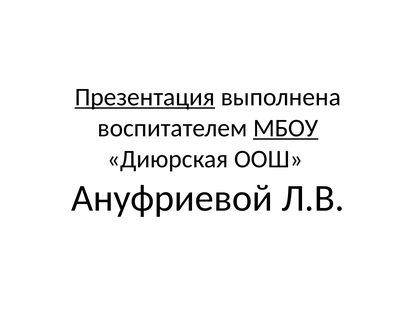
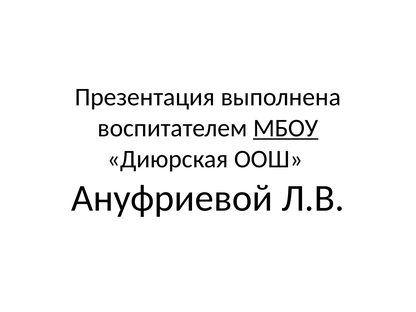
Презентация underline: present -> none (145, 97)
